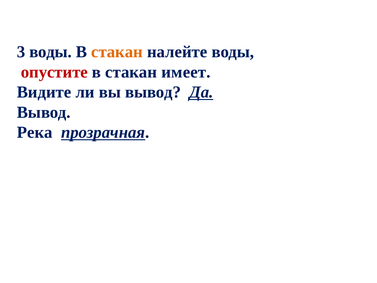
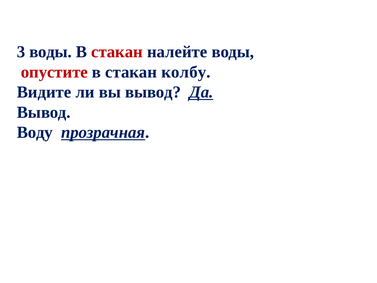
стакан colour: orange -> red (117, 52)
имеет: имеет -> колбу (186, 72)
Река: Река -> Воду (35, 132)
